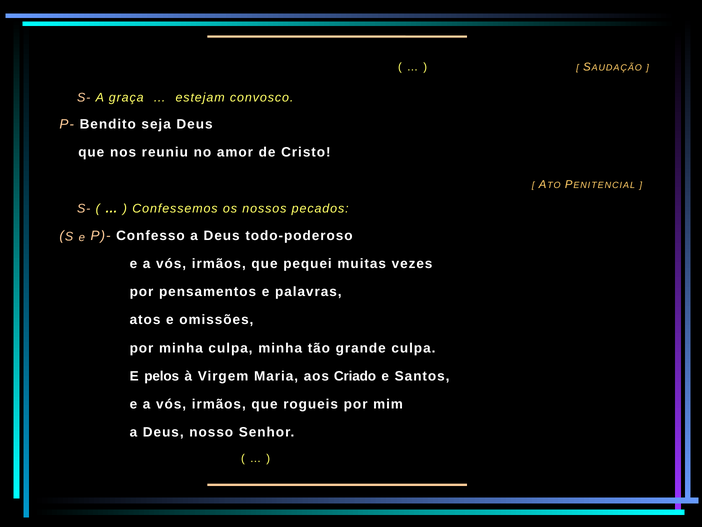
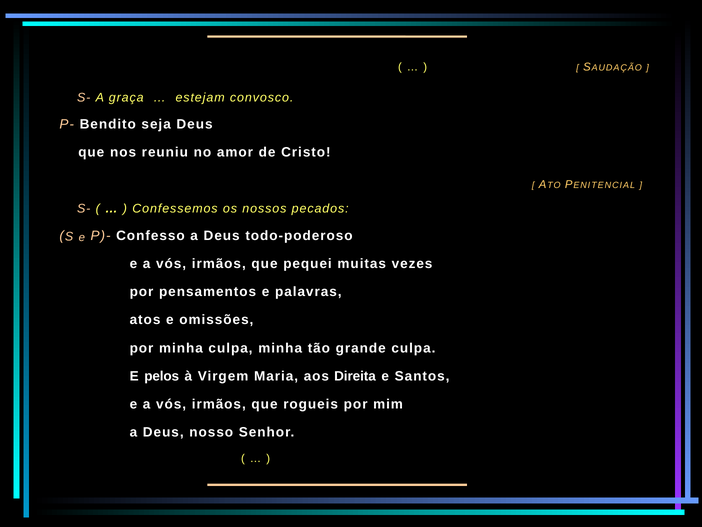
Criado: Criado -> Direita (355, 376)
